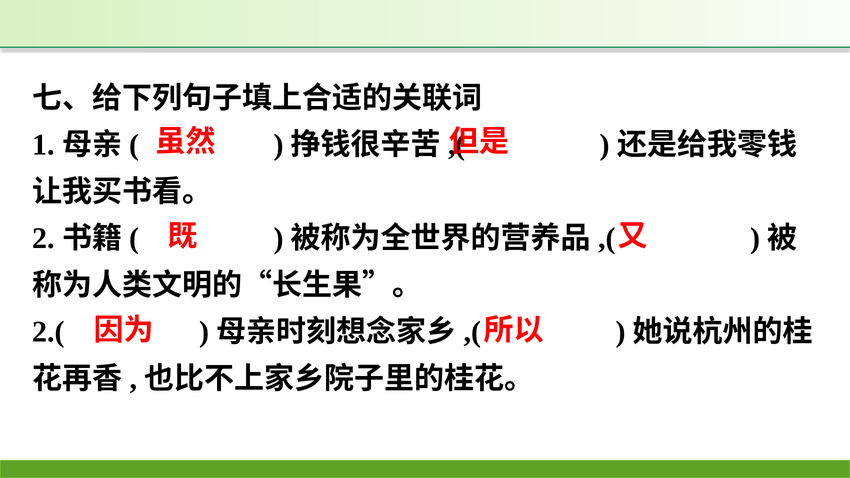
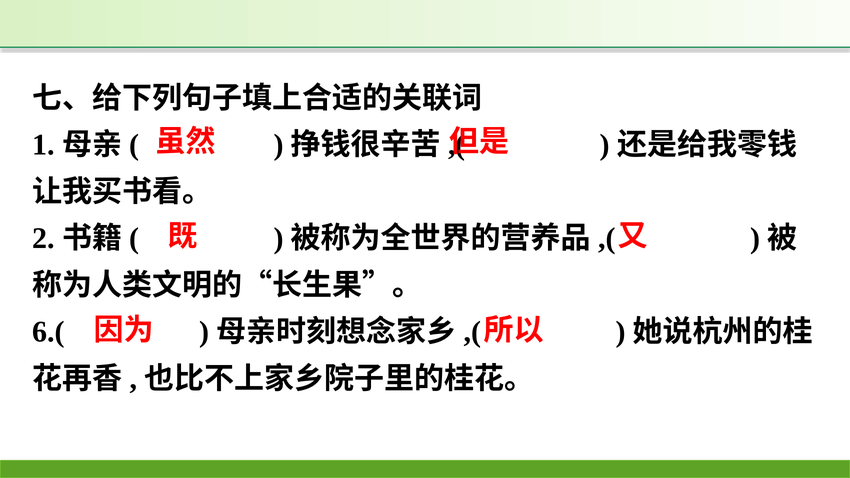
2.(: 2.( -> 6.( (49, 332)
